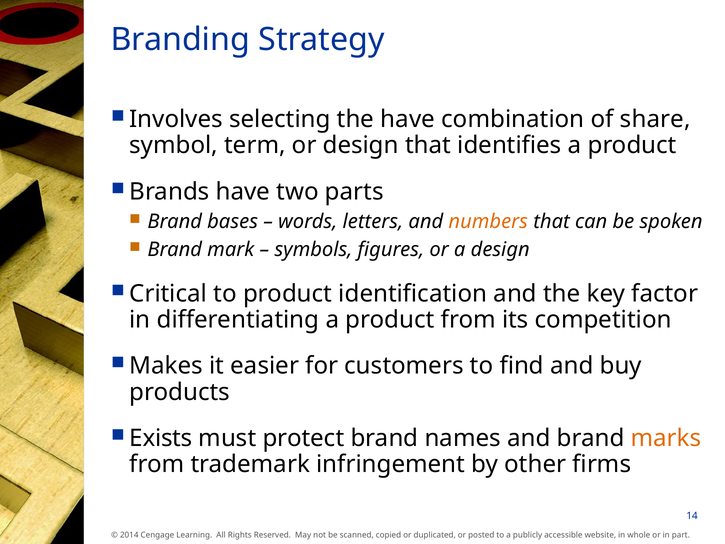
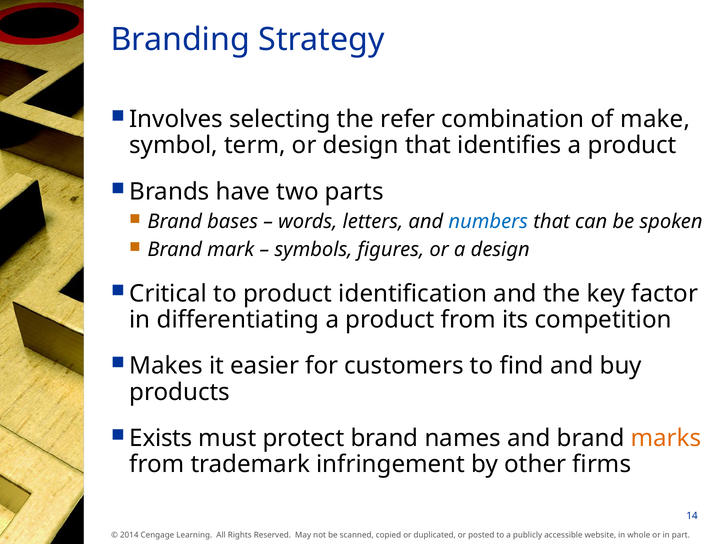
the have: have -> refer (408, 119)
share: share -> make (655, 119)
numbers colour: orange -> blue (488, 222)
